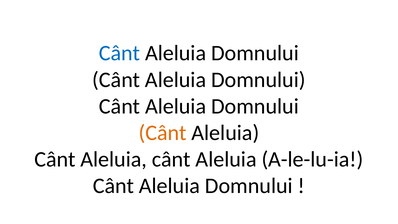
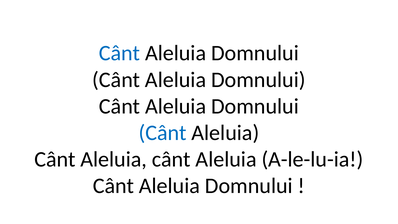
Cânt colour: orange -> blue (163, 133)
